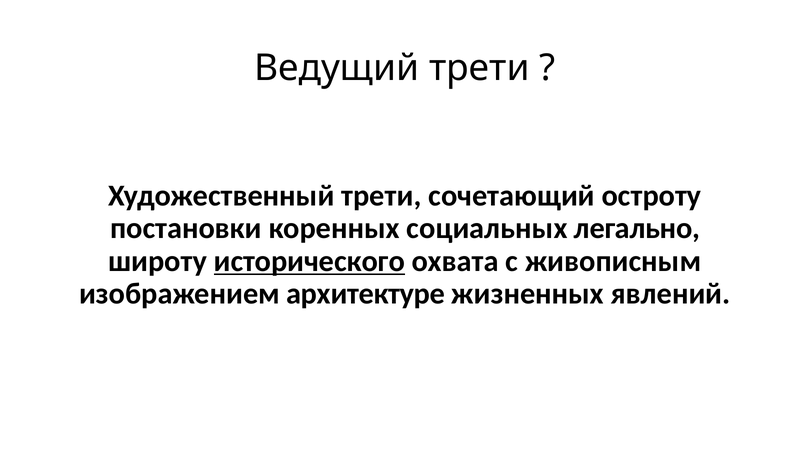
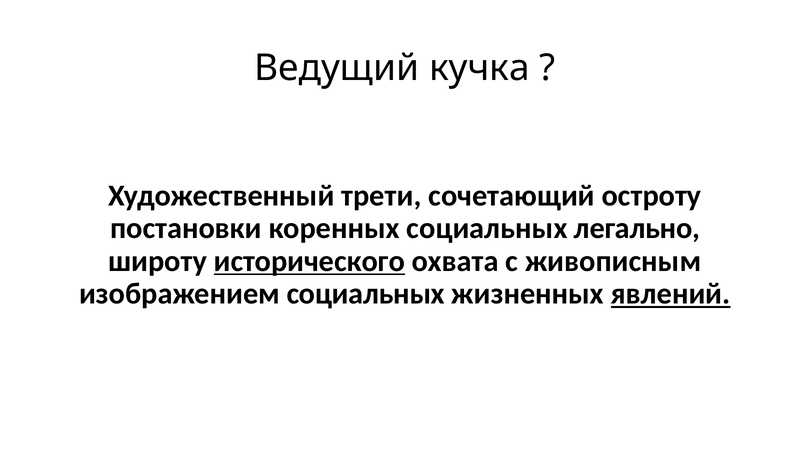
Ведущий трети: трети -> кучка (479, 68)
изображением архитектуре: архитектуре -> социальных (366, 294)
явлений underline: none -> present (671, 294)
